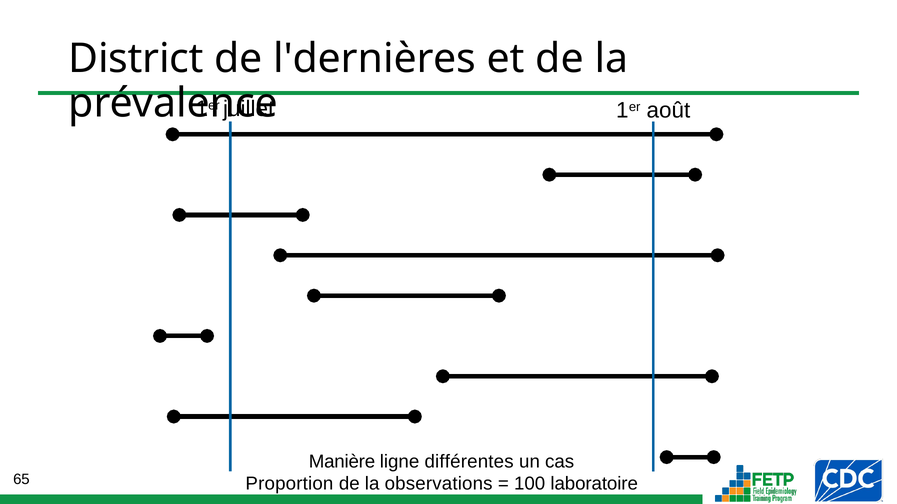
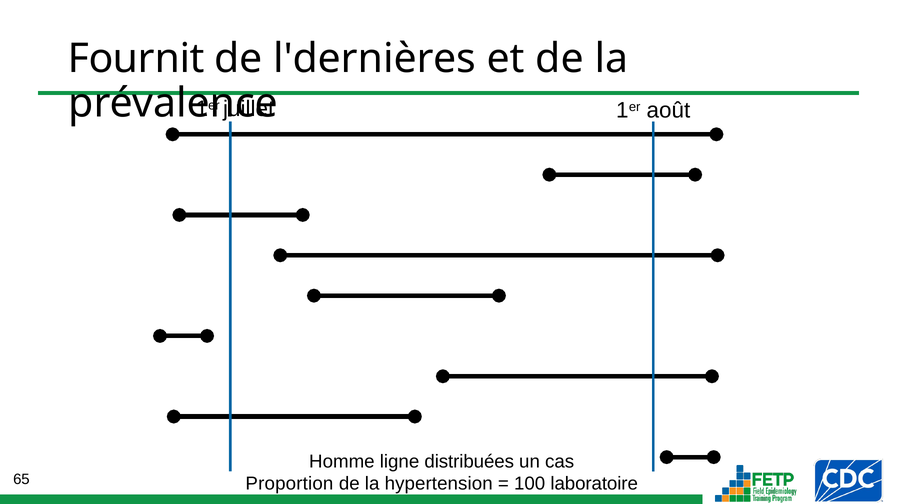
District: District -> Fournit (136, 59)
Manière: Manière -> Homme (342, 462)
différentes: différentes -> distribuées (469, 462)
observations: observations -> hypertension (439, 484)
